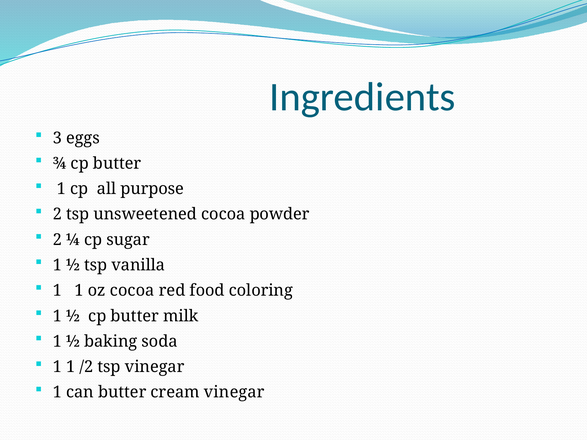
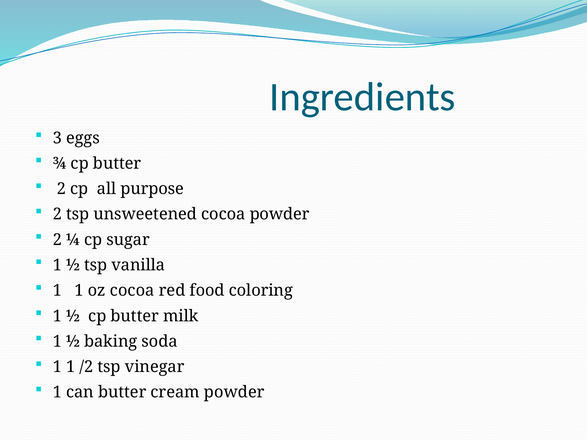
1: 1 -> 2 (62, 189)
cream vinegar: vinegar -> powder (234, 393)
